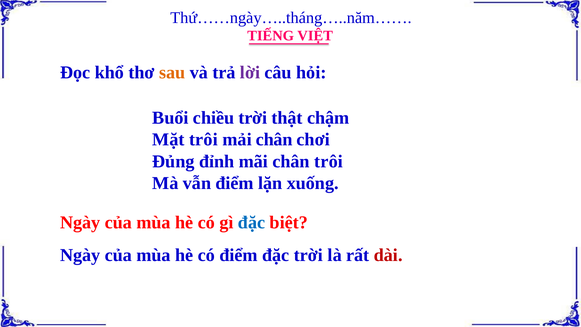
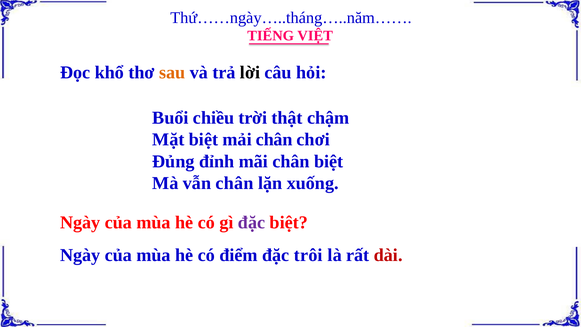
lời colour: purple -> black (250, 72)
Mặt trôi: trôi -> biệt (203, 139)
chân trôi: trôi -> biệt (329, 161)
vẫn điểm: điểm -> chân (235, 183)
đặc colour: blue -> purple (252, 222)
đặc trời: trời -> trôi (308, 255)
